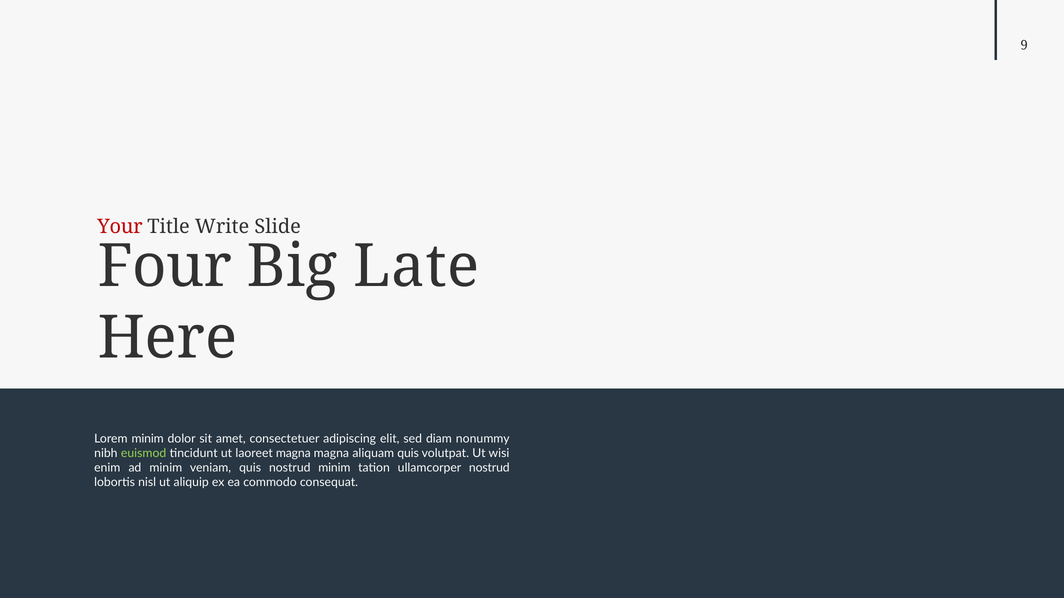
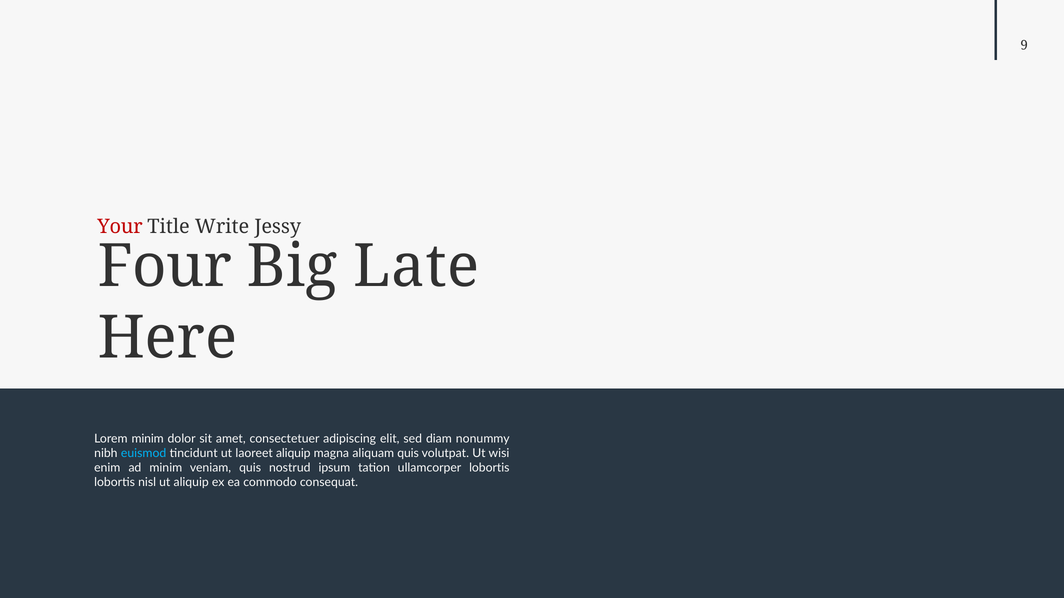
Slide: Slide -> Jessy (278, 227)
euismod colour: light green -> light blue (144, 454)
laoreet magna: magna -> aliquip (293, 454)
nostrud minim: minim -> ipsum (334, 468)
ullamcorper nostrud: nostrud -> lobortis (489, 468)
